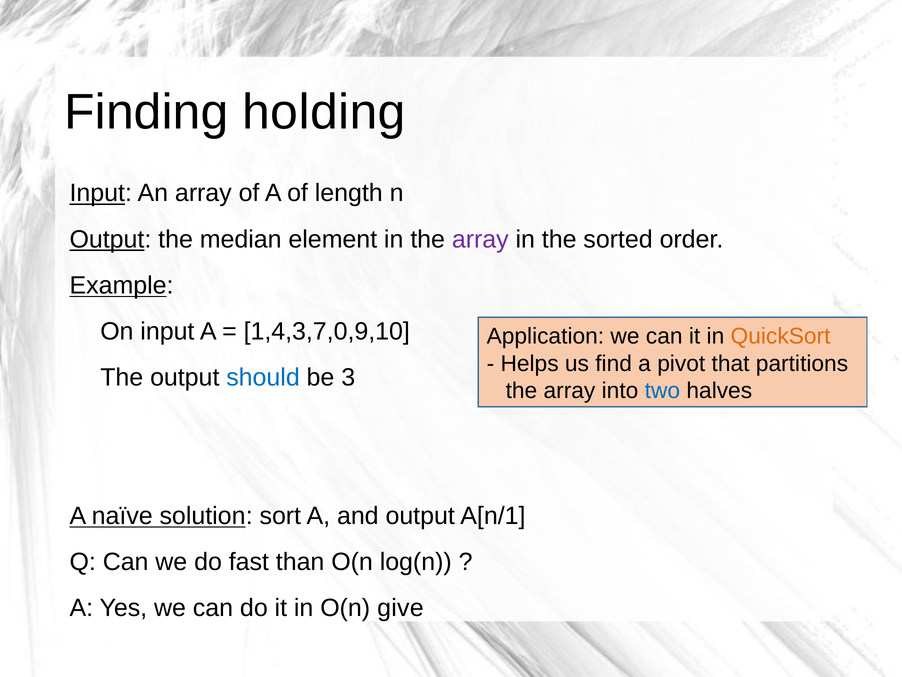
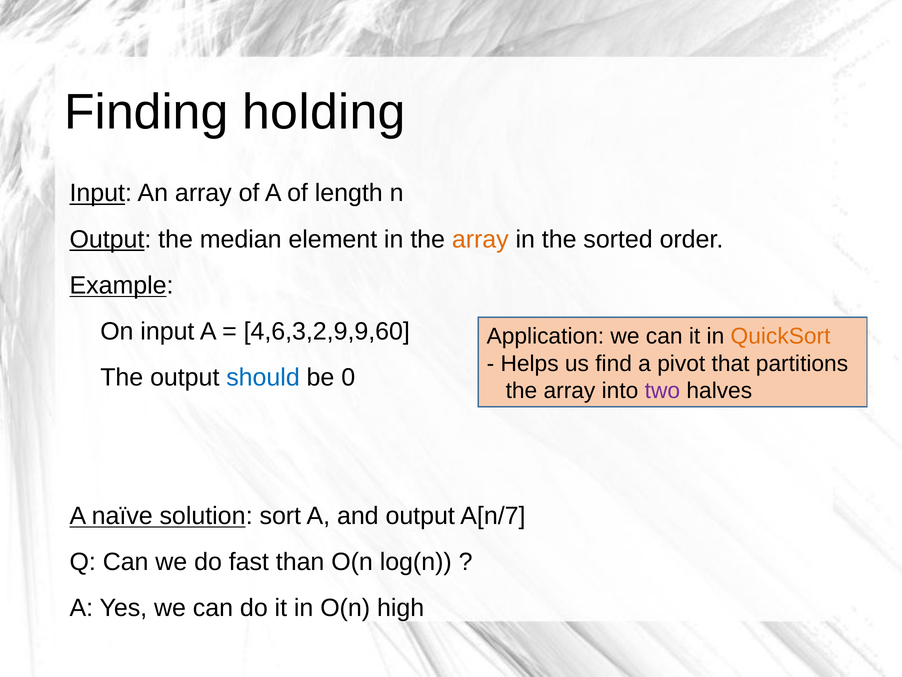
array colour: purple -> orange (480, 239)
1,4,3,7,0,9,10: 1,4,3,7,0,9,10 -> 4,6,3,2,9,9,60 (327, 331)
3: 3 -> 0 (348, 377)
two colour: blue -> purple (662, 391)
A[n/1: A[n/1 -> A[n/7 (493, 516)
give: give -> high (401, 608)
